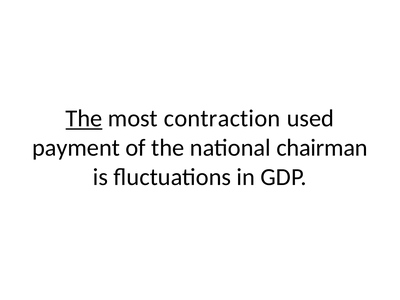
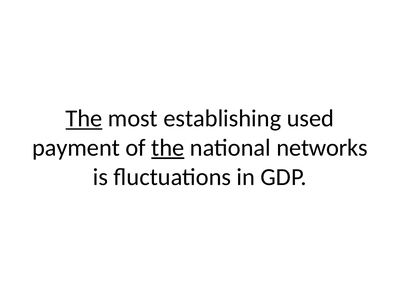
contraction: contraction -> establishing (222, 118)
the underline: none -> present (168, 148)
chairman: chairman -> networks (322, 148)
